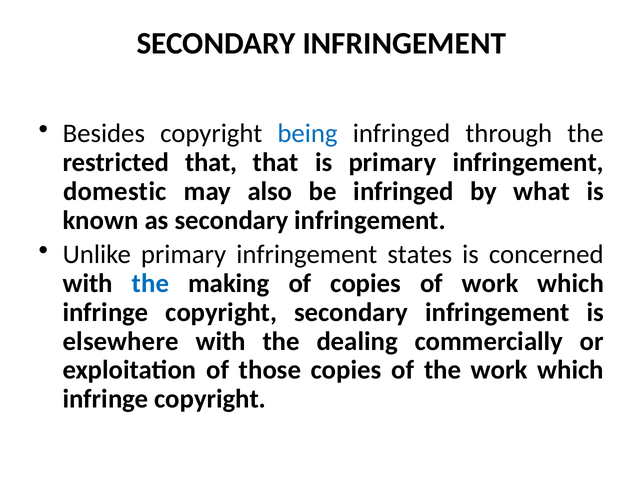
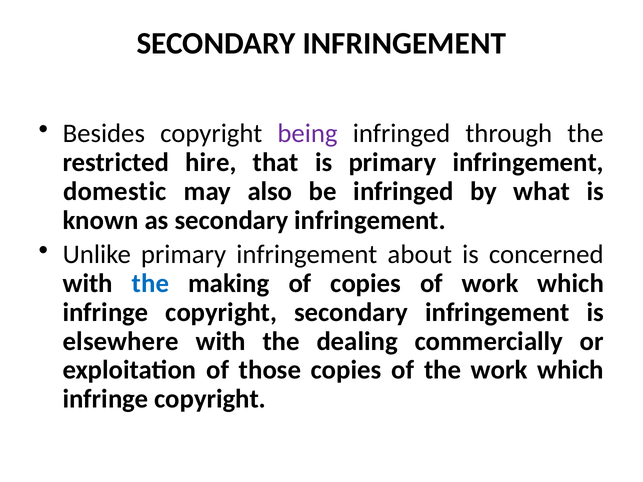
being colour: blue -> purple (307, 134)
restricted that: that -> hire (211, 163)
states: states -> about (420, 255)
